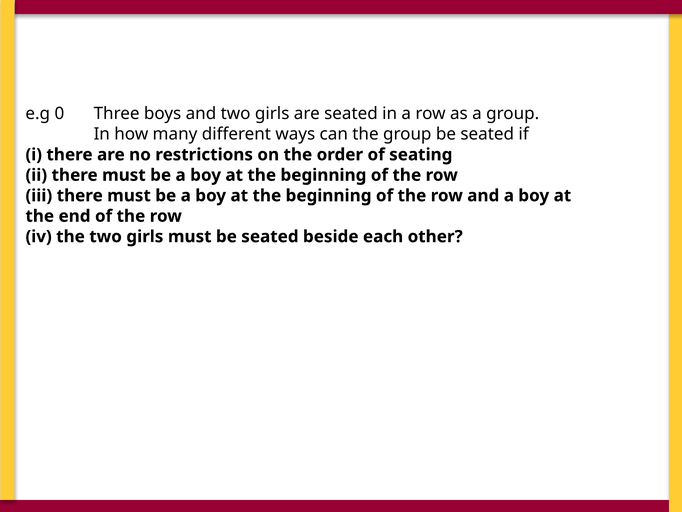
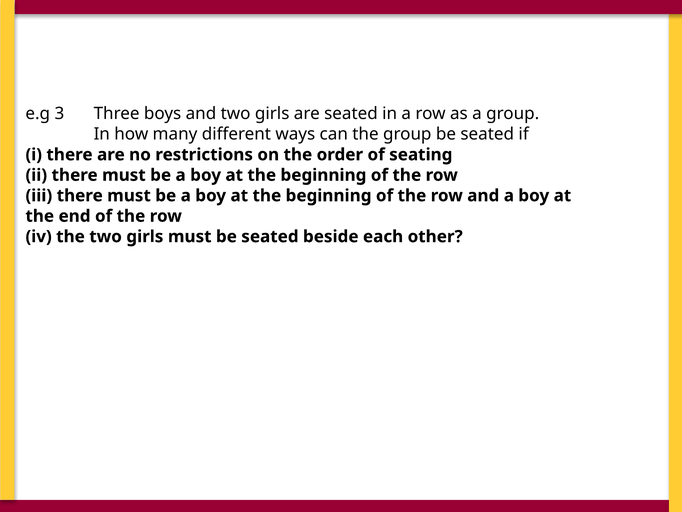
0: 0 -> 3 (59, 114)
